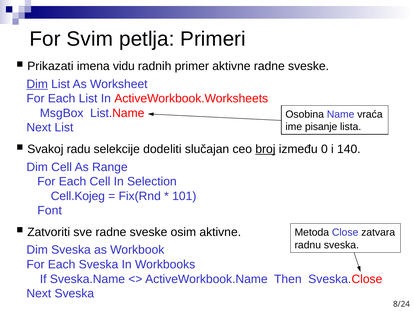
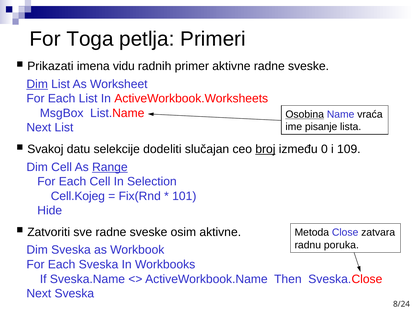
Svim: Svim -> Toga (90, 39)
Osobina underline: none -> present (305, 114)
radu: radu -> datu (79, 149)
140: 140 -> 109 (349, 149)
Range underline: none -> present (110, 167)
Font: Font -> Hide (50, 210)
radnu sveska: sveska -> poruka (341, 245)
